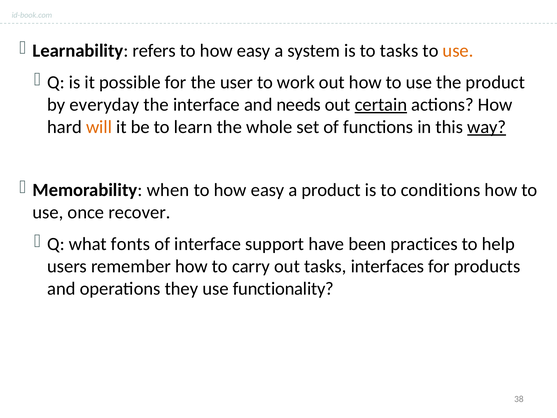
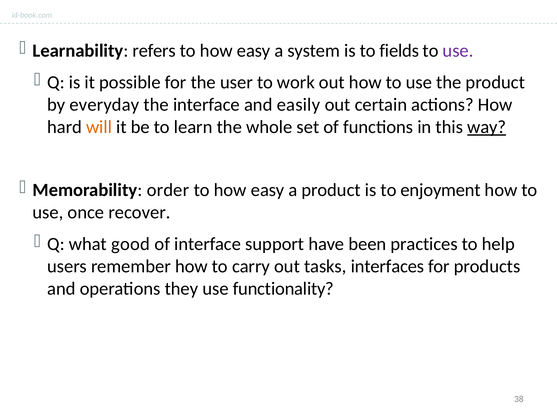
to tasks: tasks -> fields (399, 51)
use colour: orange -> purple (458, 51)
needs: needs -> easily (298, 105)
certain underline: present -> none (381, 105)
when: when -> order (168, 190)
conditions: conditions -> enjoyment (441, 190)
fonts: fonts -> good (131, 244)
